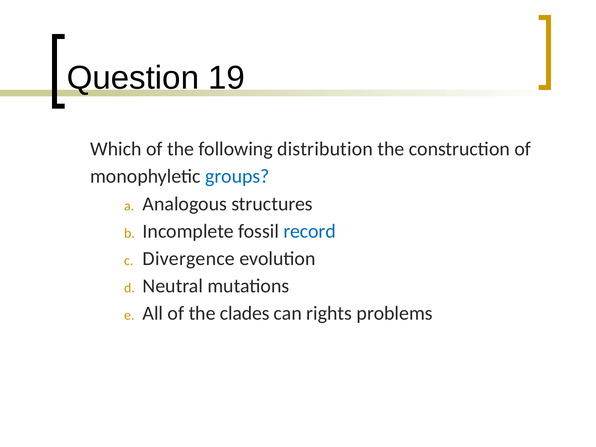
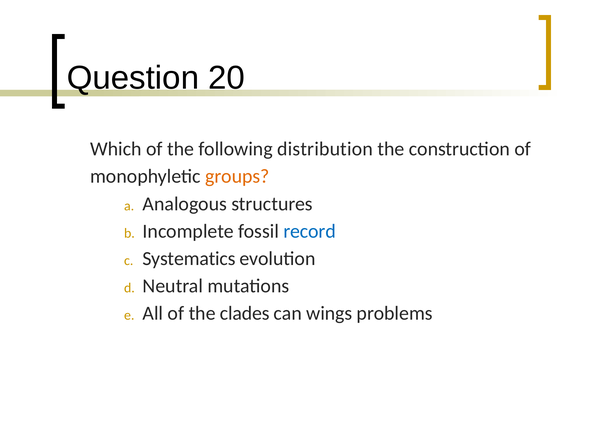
19: 19 -> 20 (227, 78)
groups colour: blue -> orange (237, 176)
Divergence: Divergence -> Systematics (189, 259)
rights: rights -> wings (329, 313)
